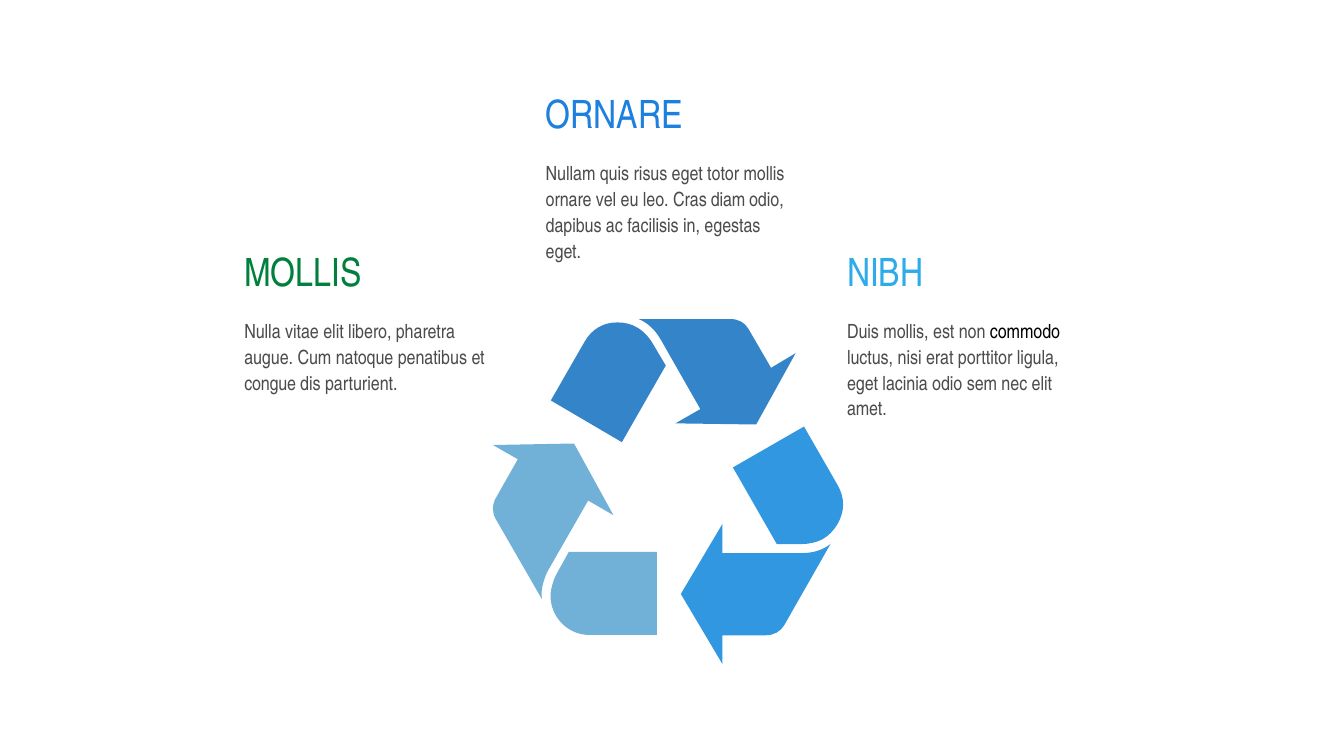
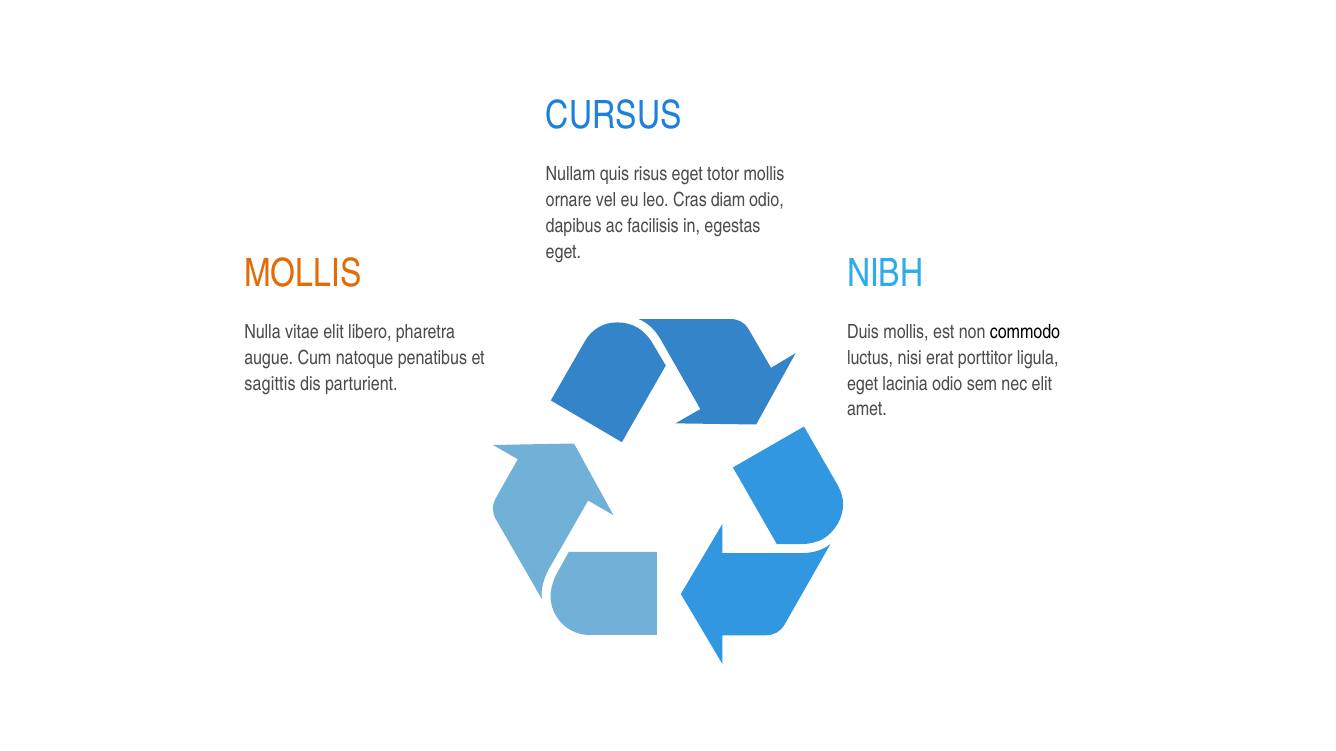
ORNARE: ORNARE -> CURSUS (614, 116)
MOLLIS colour: green -> orange (303, 273)
congue: congue -> sagittis (270, 384)
